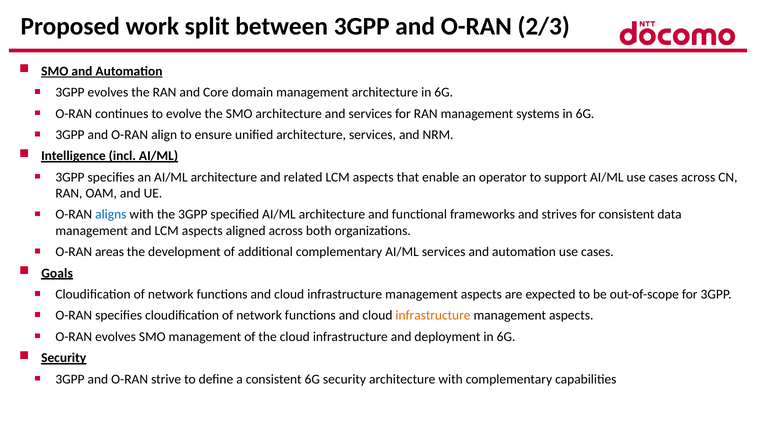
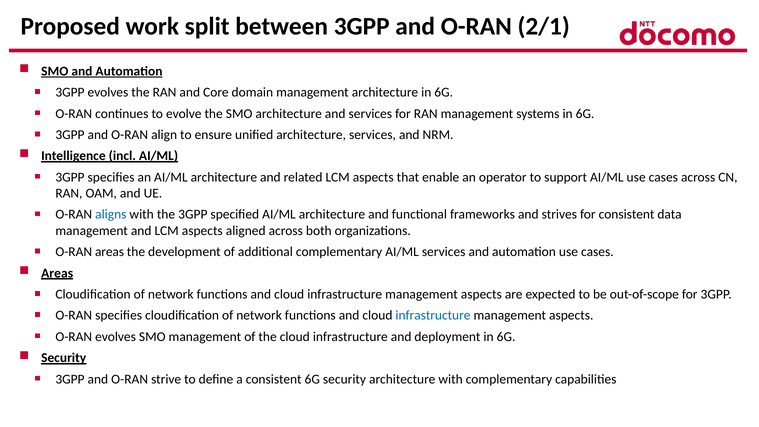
2/3: 2/3 -> 2/1 (544, 26)
Goals: Goals -> Areas (57, 273)
infrastructure colour: orange -> blue (433, 315)
